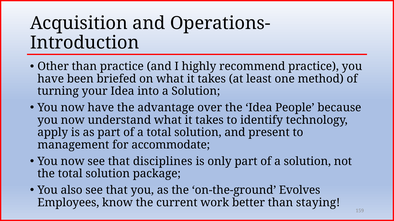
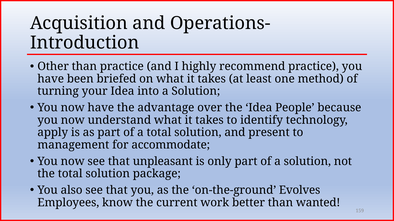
disciplines: disciplines -> unpleasant (163, 162)
staying: staying -> wanted (318, 203)
